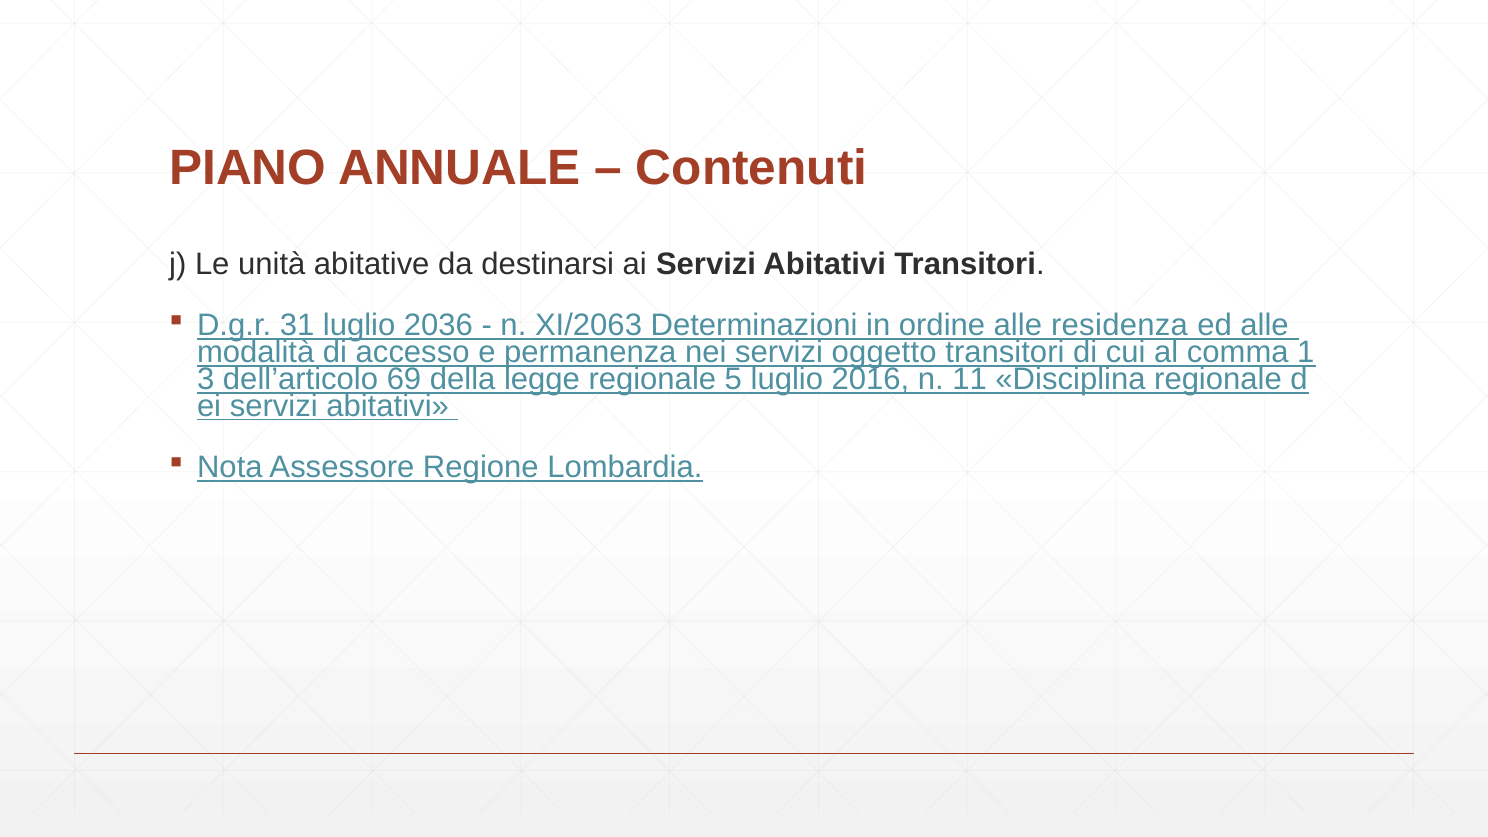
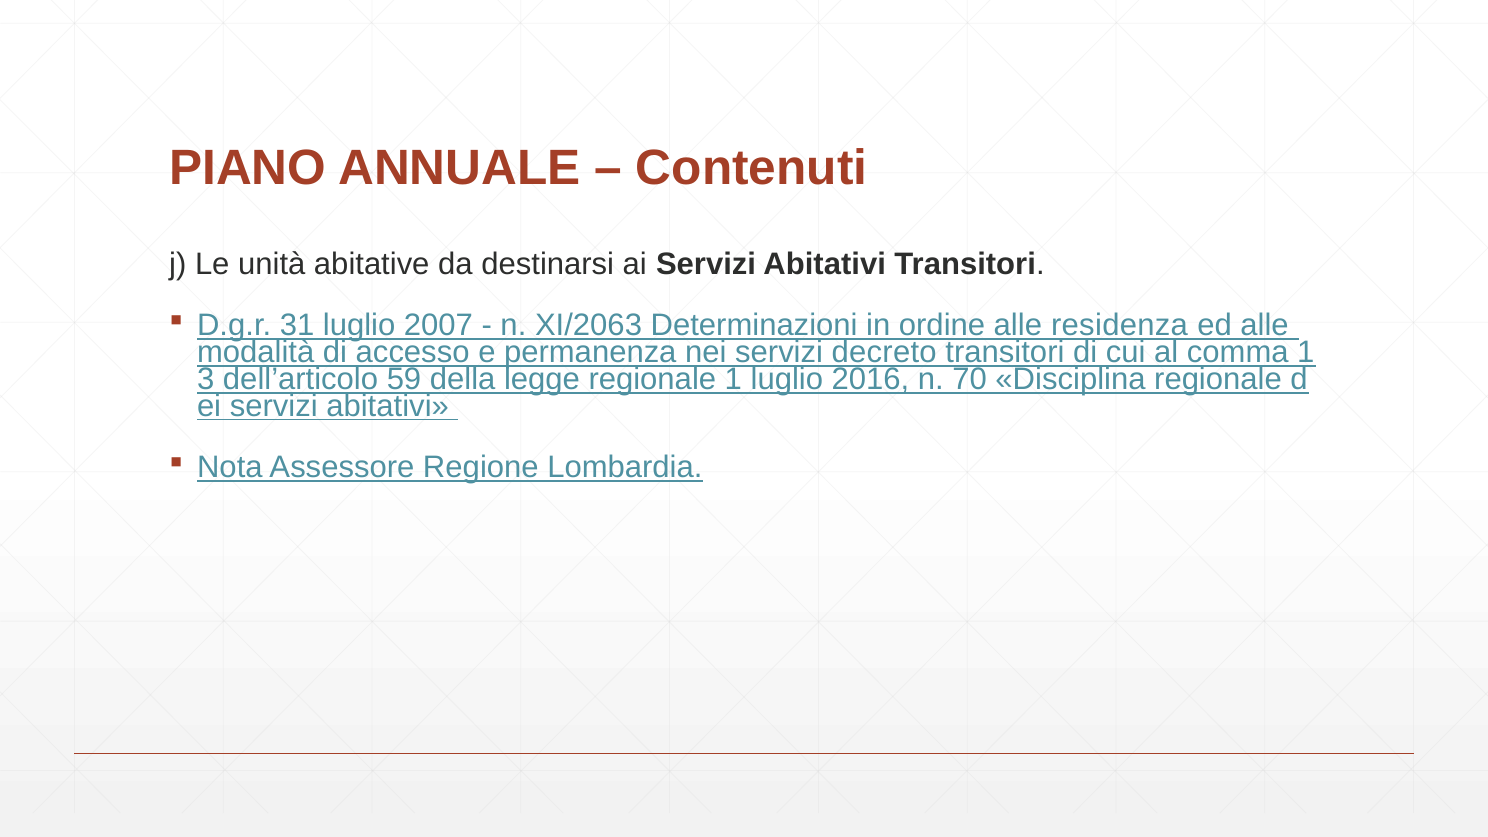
2036: 2036 -> 2007 (438, 325)
oggetto: oggetto -> decreto (884, 352)
69: 69 -> 59 (404, 379)
regionale 5: 5 -> 1 (733, 379)
11: 11 -> 70 (970, 379)
